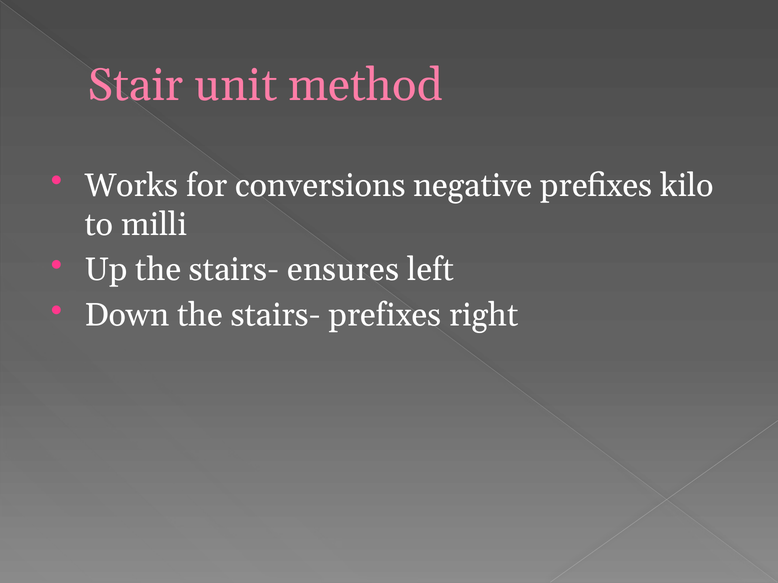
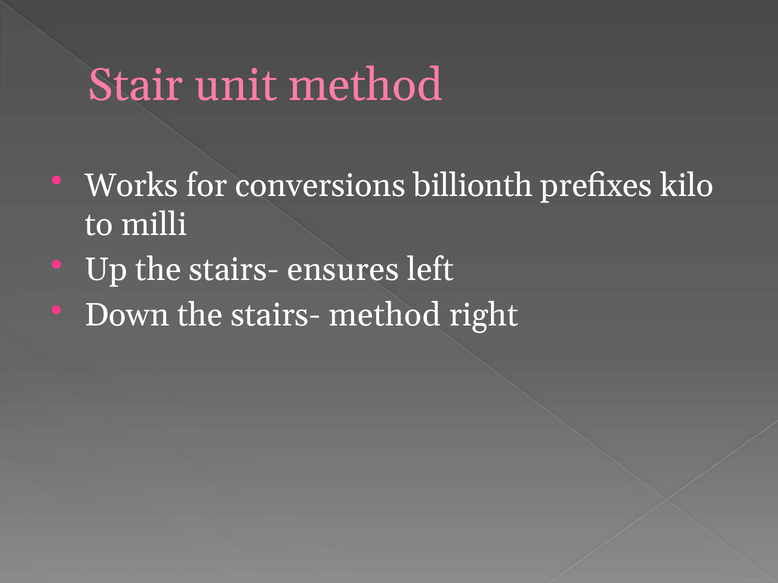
negative: negative -> billionth (473, 186)
stairs- prefixes: prefixes -> method (385, 315)
